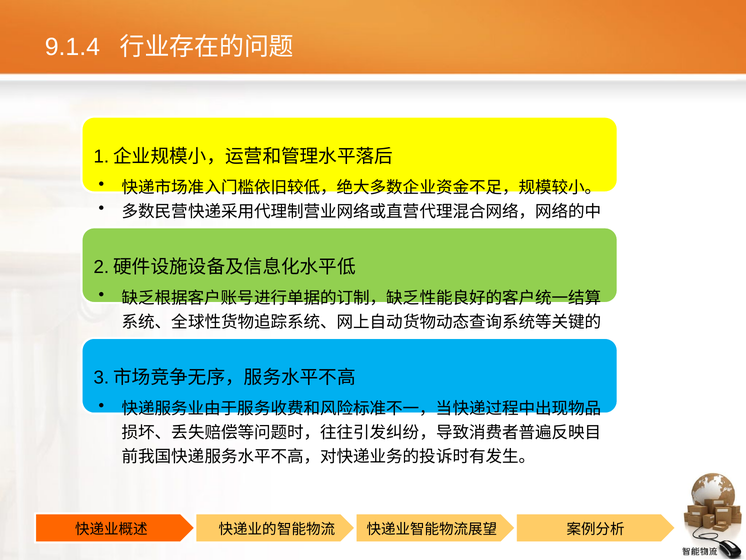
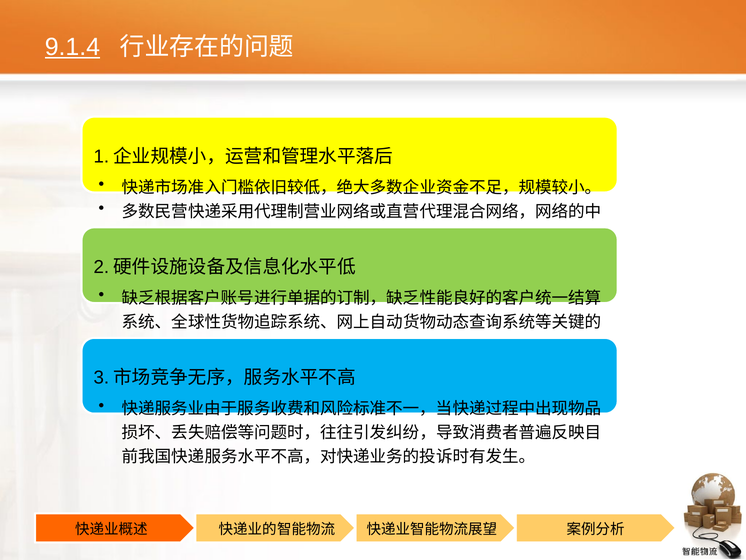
9.1.4 underline: none -> present (72, 47)
